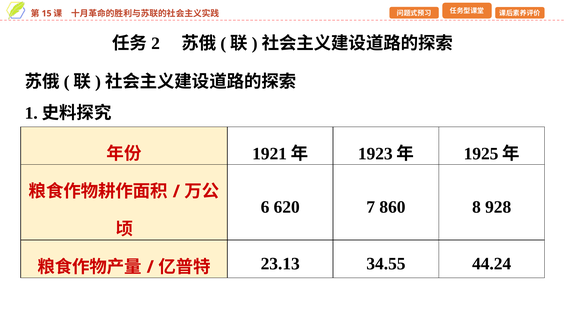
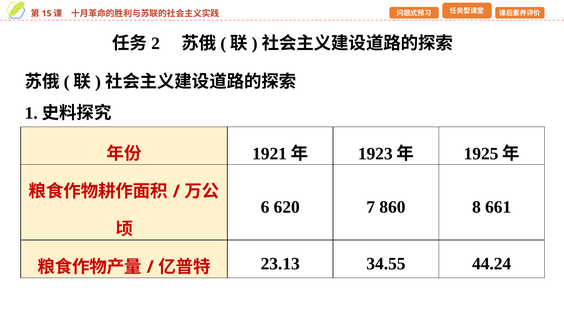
928: 928 -> 661 (498, 207)
